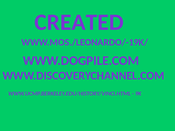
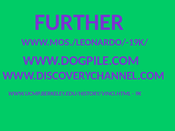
CREATED: CREATED -> FURTHER (79, 22)
